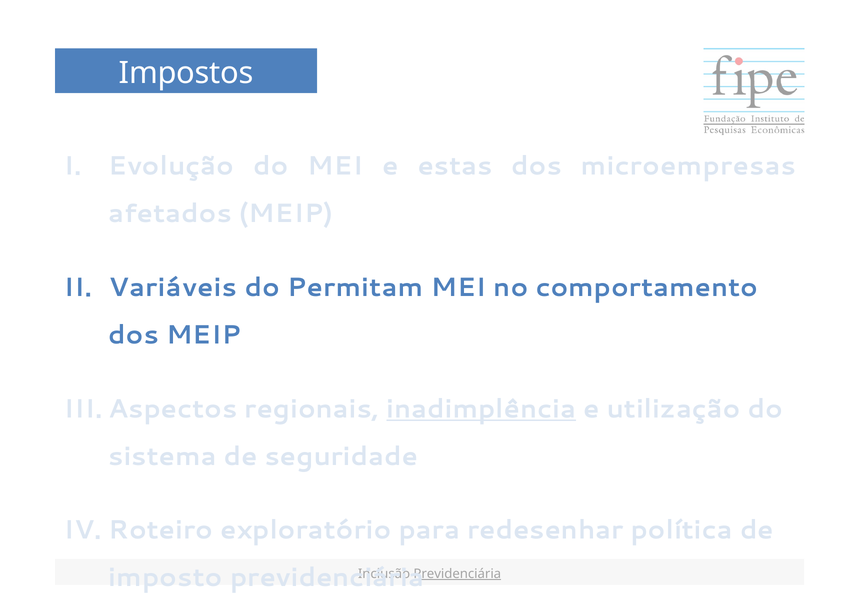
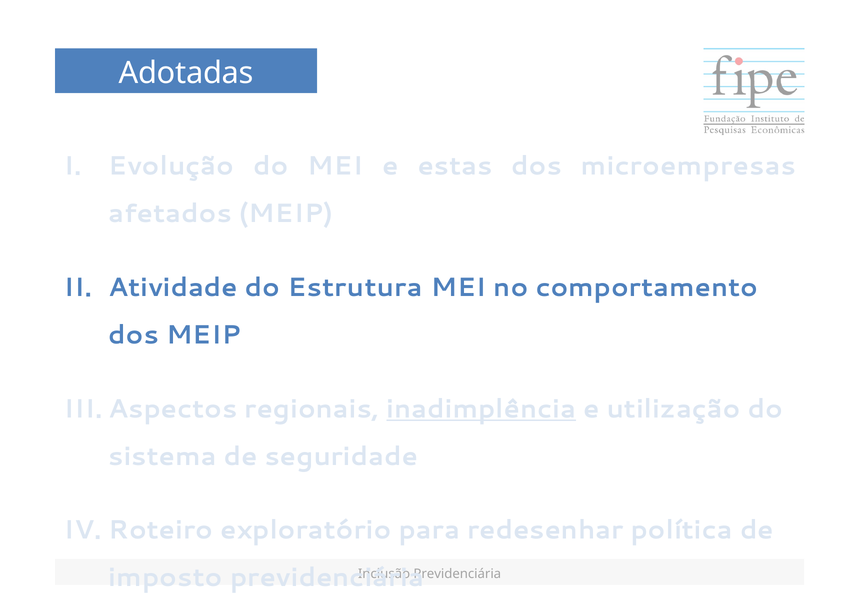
Impostos: Impostos -> Adotadas (186, 73)
Variáveis: Variáveis -> Atividade (173, 288)
Permitam: Permitam -> Estrutura (355, 288)
Previdenciária underline: present -> none (457, 575)
